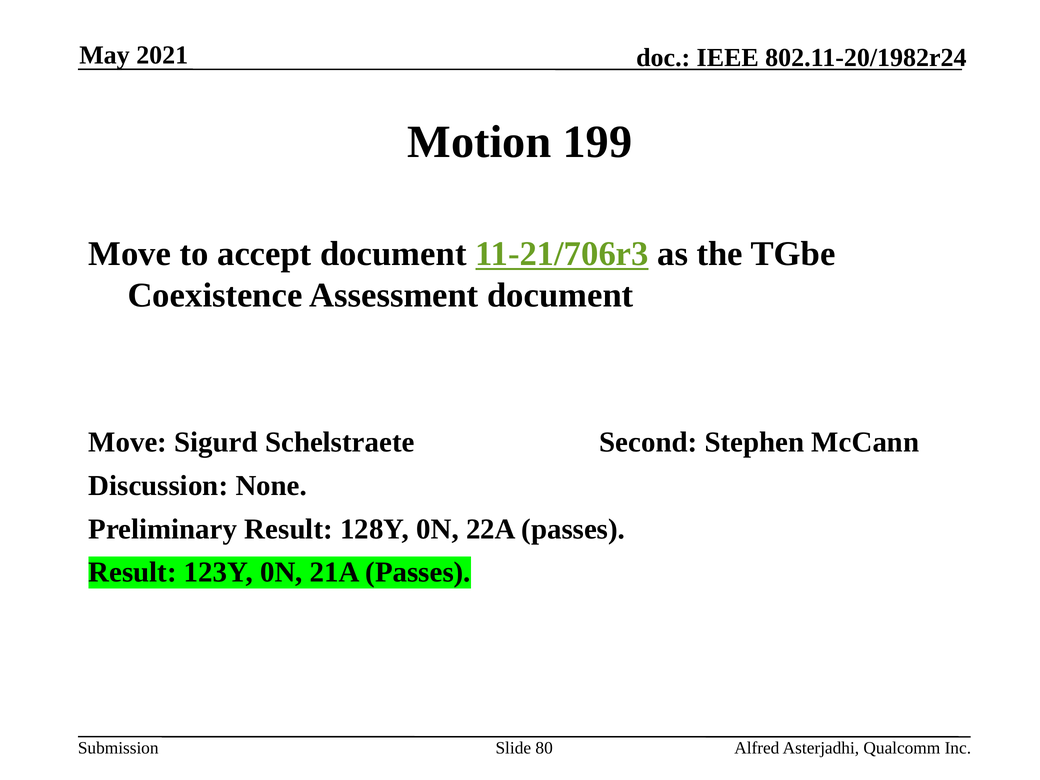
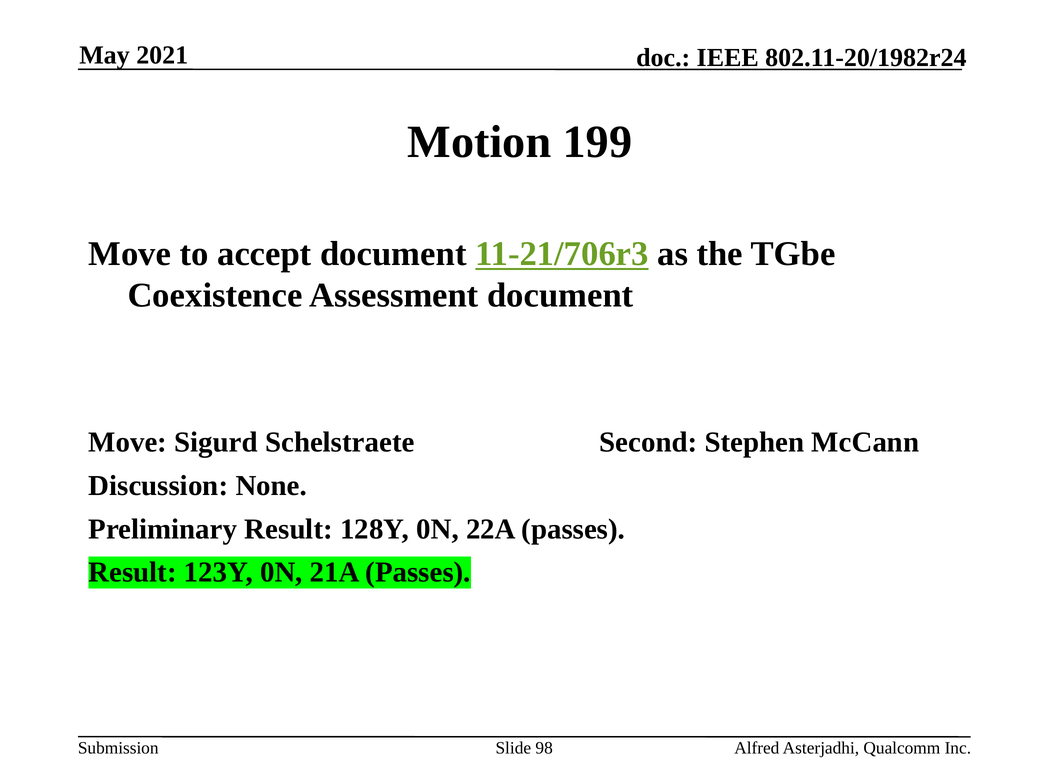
80: 80 -> 98 (544, 748)
